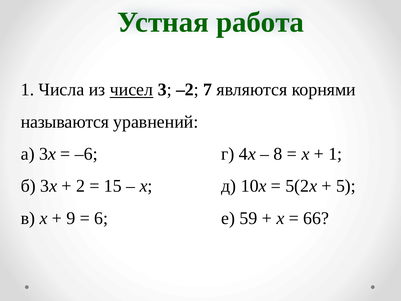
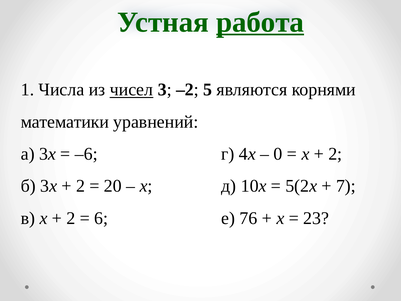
работа underline: none -> present (260, 22)
7: 7 -> 5 (208, 90)
называются: называются -> математики (65, 122)
8: 8 -> 0 (278, 154)
1: 1 -> 2 (335, 154)
15: 15 -> 20 (113, 186)
5: 5 -> 7 (346, 186)
9: 9 -> 2 (71, 218)
59: 59 -> 76 (249, 218)
66: 66 -> 23 (316, 218)
